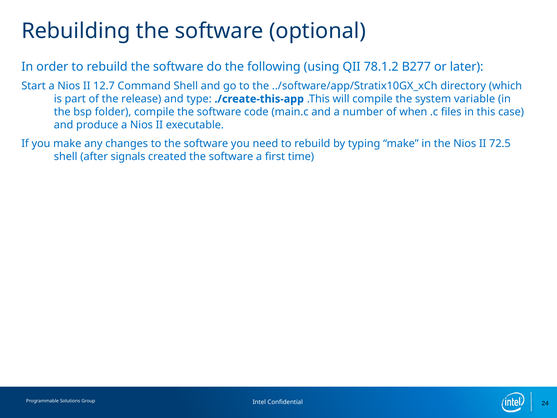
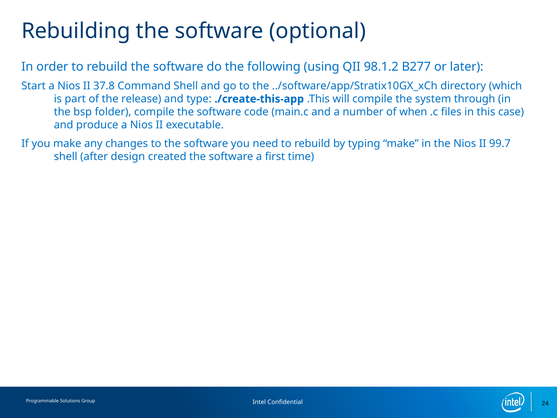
78.1.2: 78.1.2 -> 98.1.2 (381, 67)
12.7: 12.7 -> 37.8 (104, 86)
variable: variable -> through (475, 99)
72.5: 72.5 -> 99.7 (500, 143)
signals: signals -> design (128, 156)
